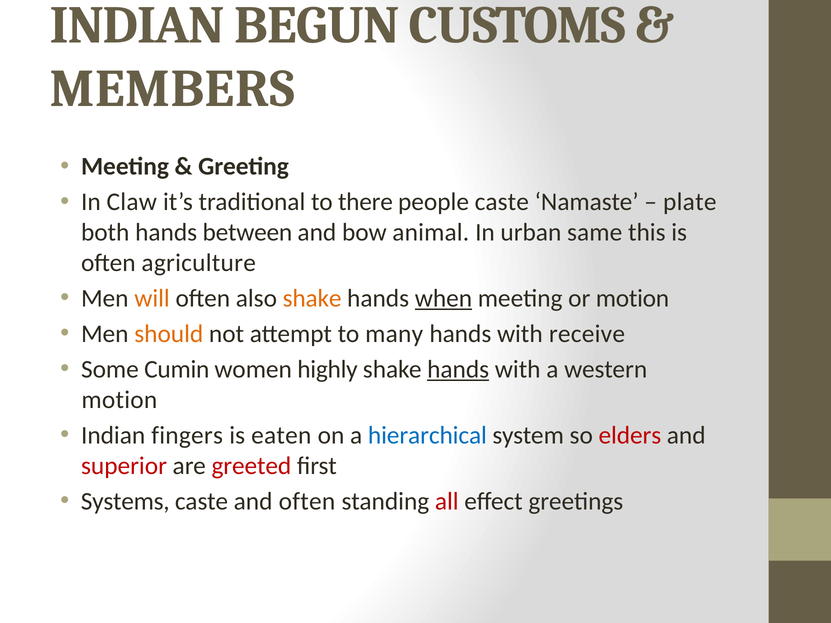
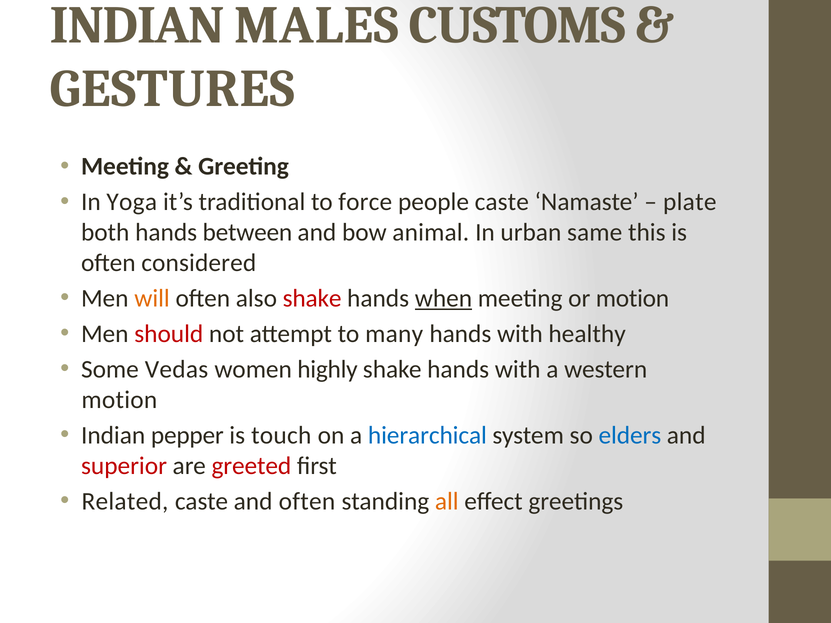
BEGUN: BEGUN -> MALES (317, 25)
MEMBERS: MEMBERS -> GESTURES (172, 89)
Claw: Claw -> Yoga (132, 202)
there: there -> force (365, 202)
agriculture: agriculture -> considered (199, 263)
shake colour: orange -> red (312, 299)
should colour: orange -> red (169, 334)
receive: receive -> healthy (587, 334)
Cumin: Cumin -> Vedas (177, 370)
hands underline: present -> none (458, 370)
fingers: fingers -> pepper (187, 436)
eaten: eaten -> touch (281, 436)
elders colour: red -> blue (630, 436)
Systems: Systems -> Related (125, 502)
all colour: red -> orange (447, 502)
